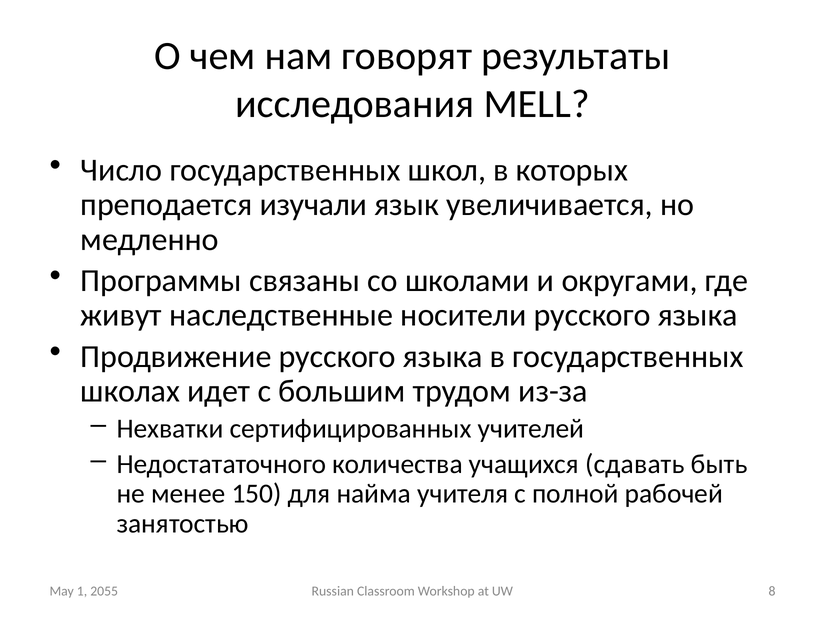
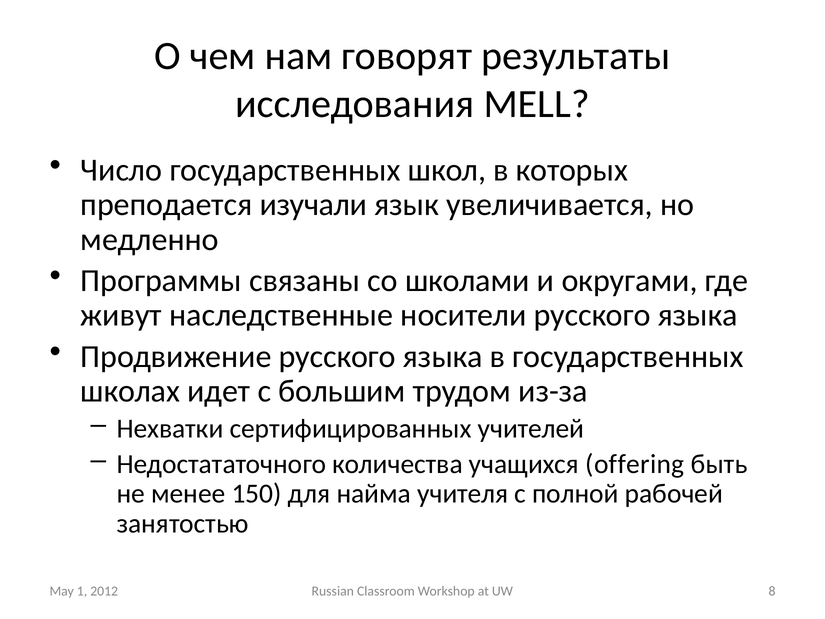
сдавать: сдавать -> offering (635, 464)
2055: 2055 -> 2012 (104, 591)
